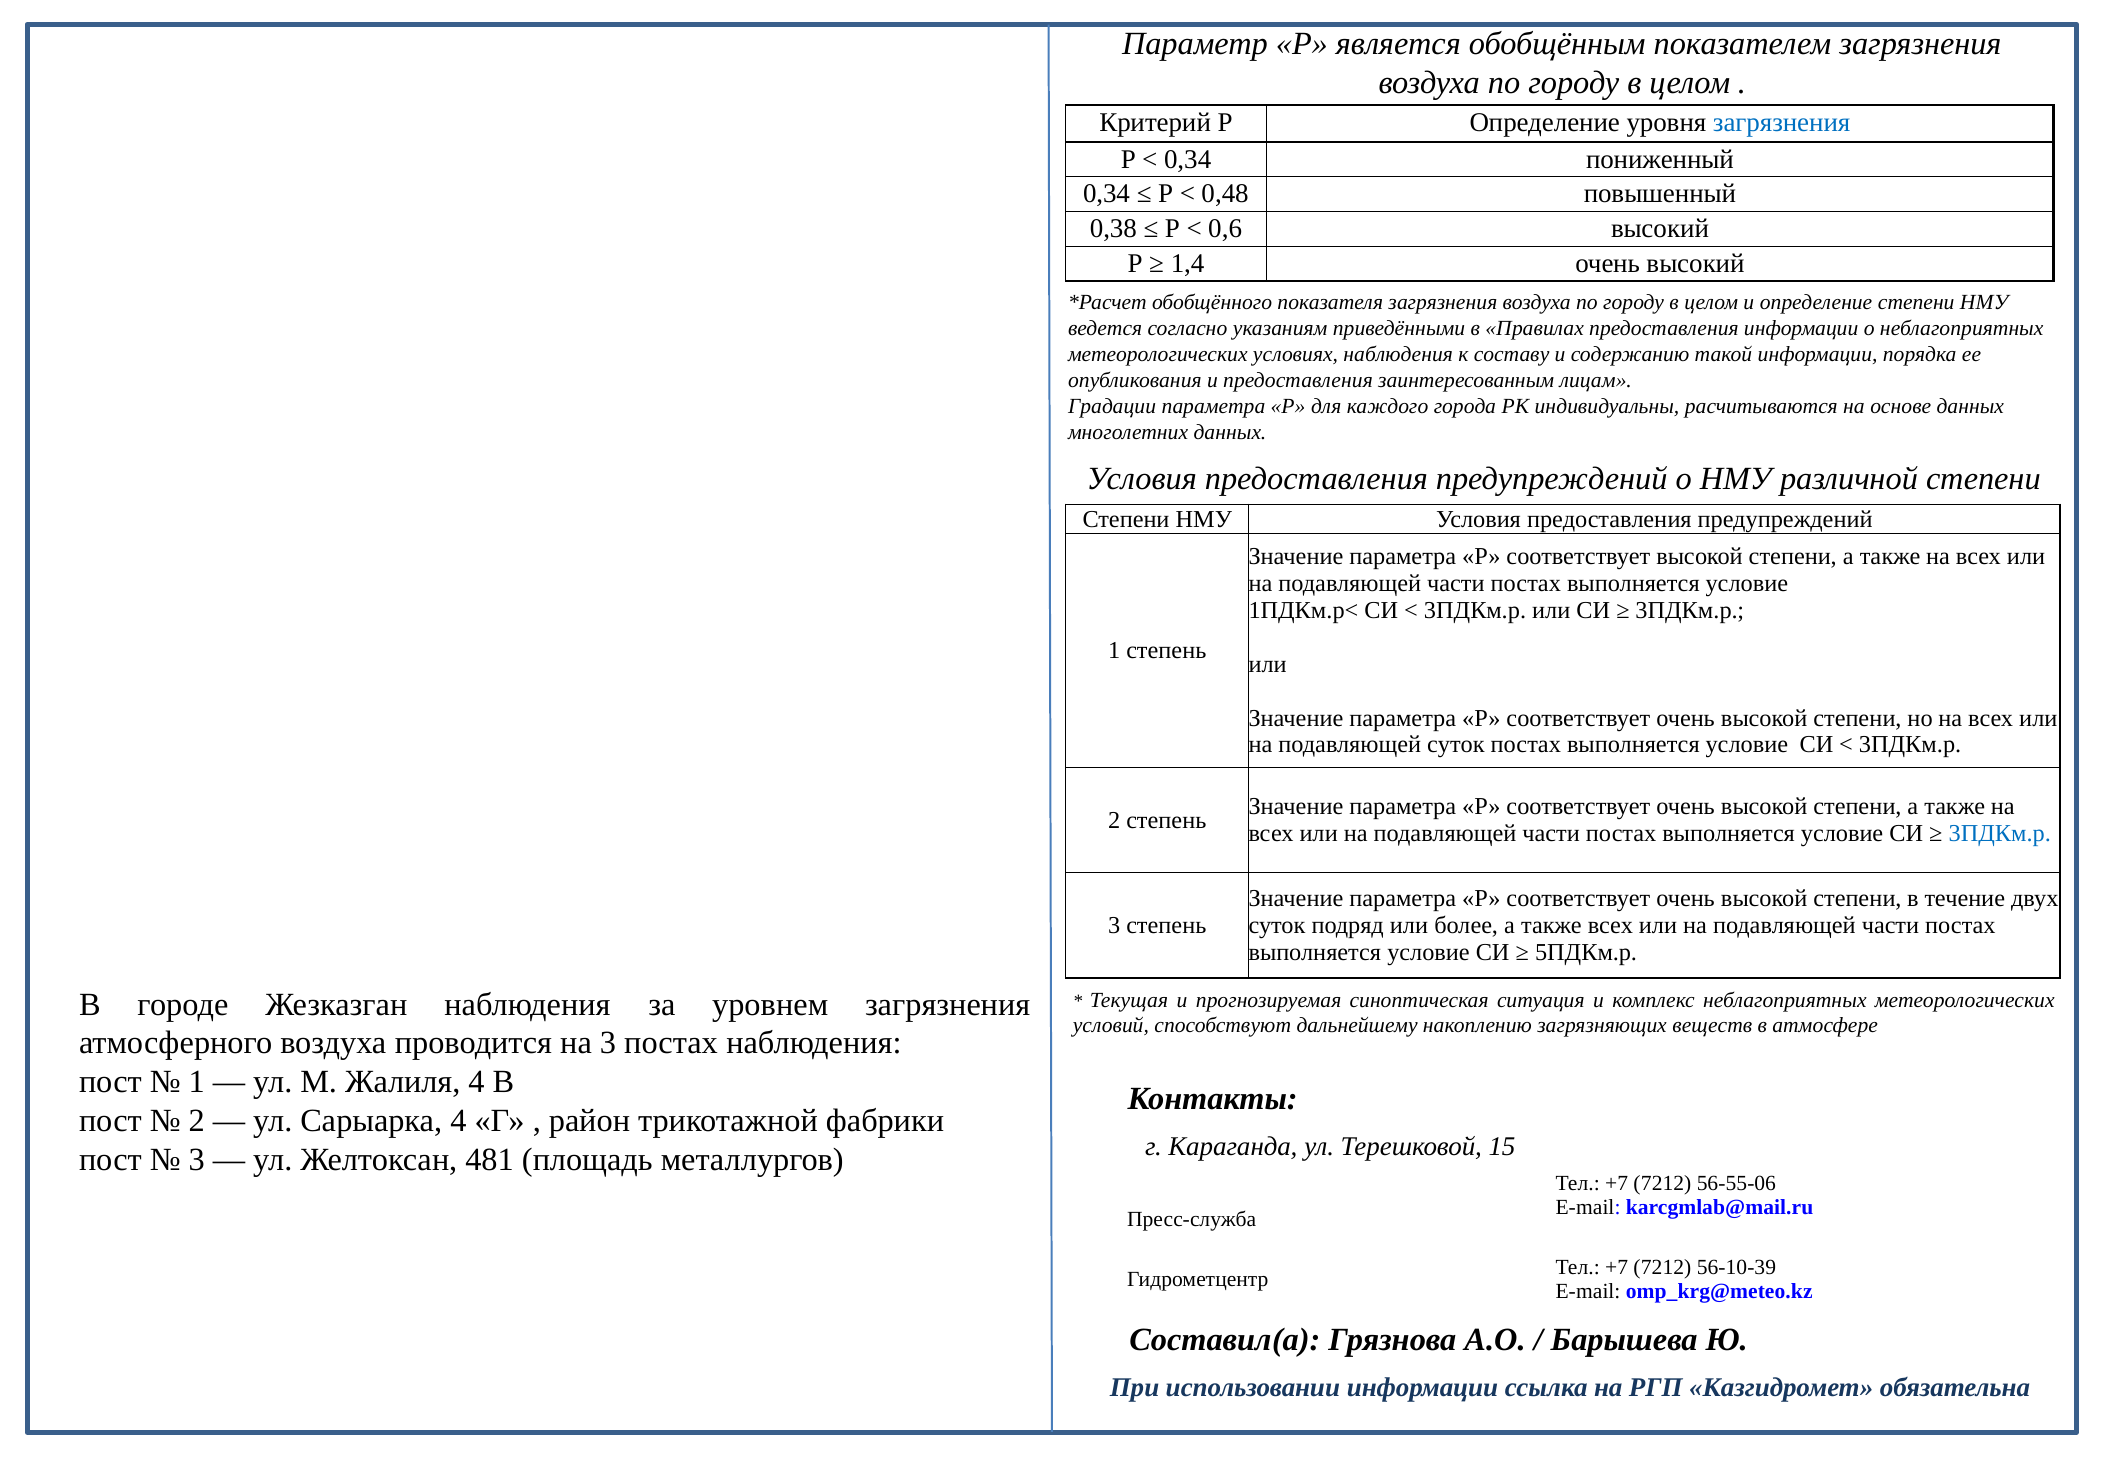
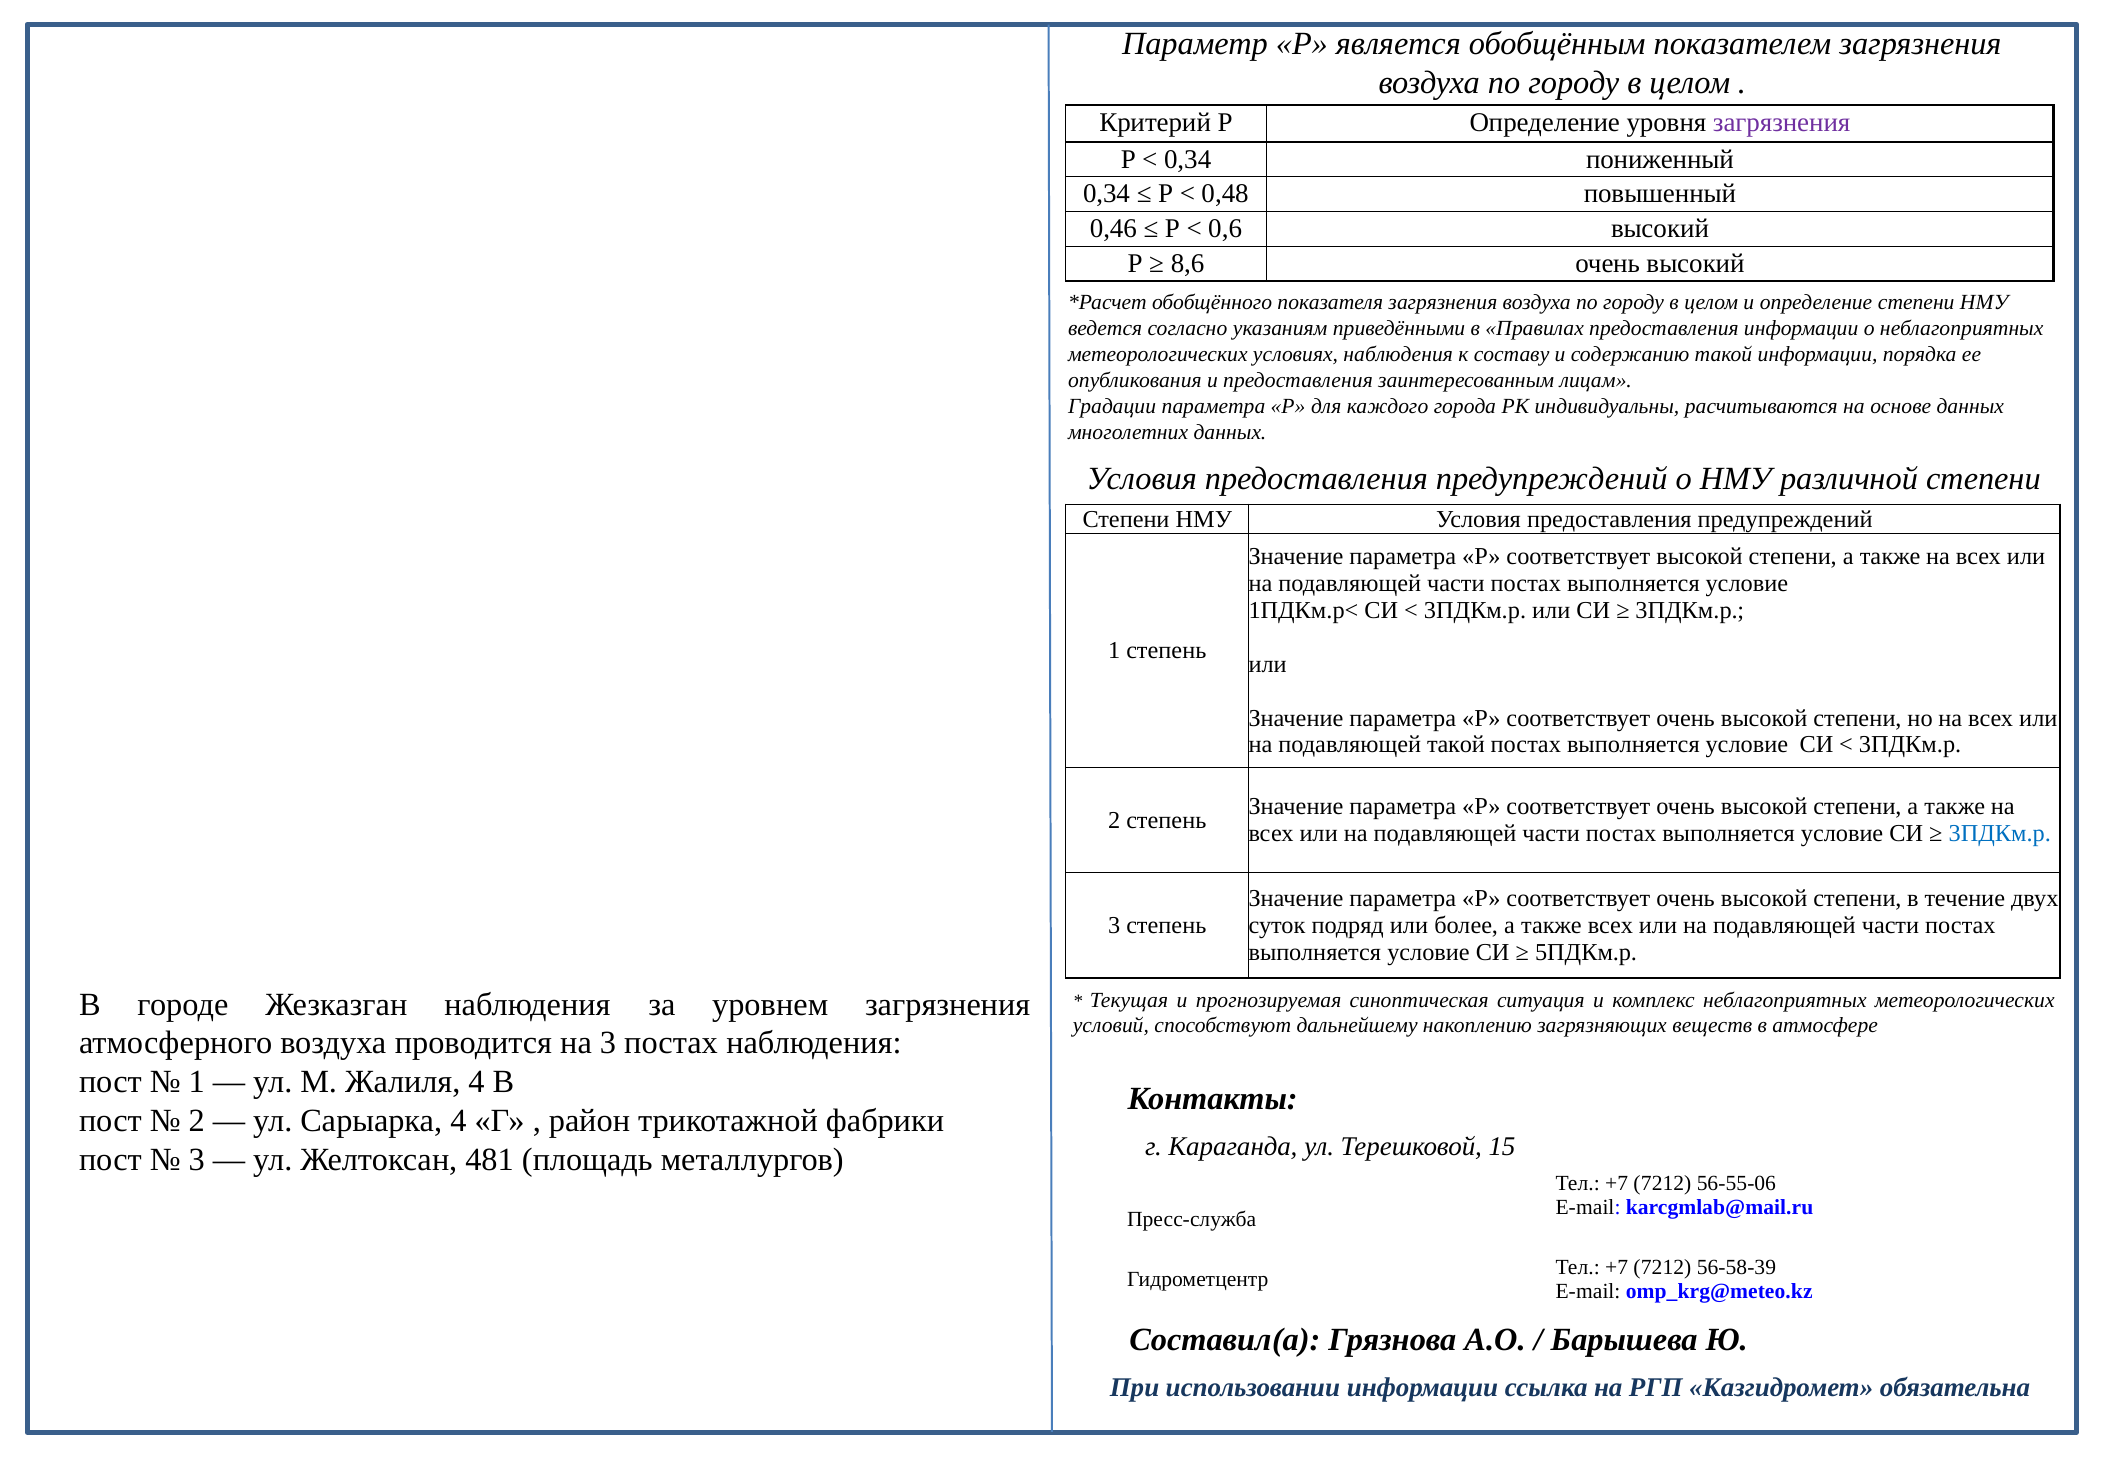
загрязнения colour: blue -> purple (1782, 122)
0,38: 0,38 -> 0,46 (1113, 229)
1,4: 1,4 -> 8,6 (1188, 263)
подавляющей суток: суток -> такой (1456, 745)
56-10-39: 56-10-39 -> 56-58-39 (1736, 1267)
